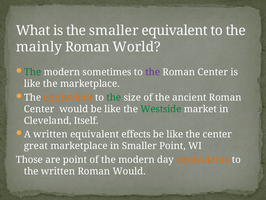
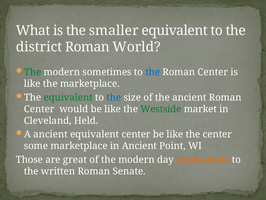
mainly: mainly -> district (39, 47)
the colour: purple -> blue (153, 72)
equivalent colour: orange -> green (68, 97)
the colour: green -> blue (114, 97)
Itself: Itself -> Held (86, 120)
A written: written -> ancient (51, 134)
equivalent effects: effects -> center (136, 134)
great: great -> some (36, 146)
in Smaller: Smaller -> Ancient (139, 146)
are point: point -> great (75, 159)
Roman Would: Would -> Senate (129, 171)
